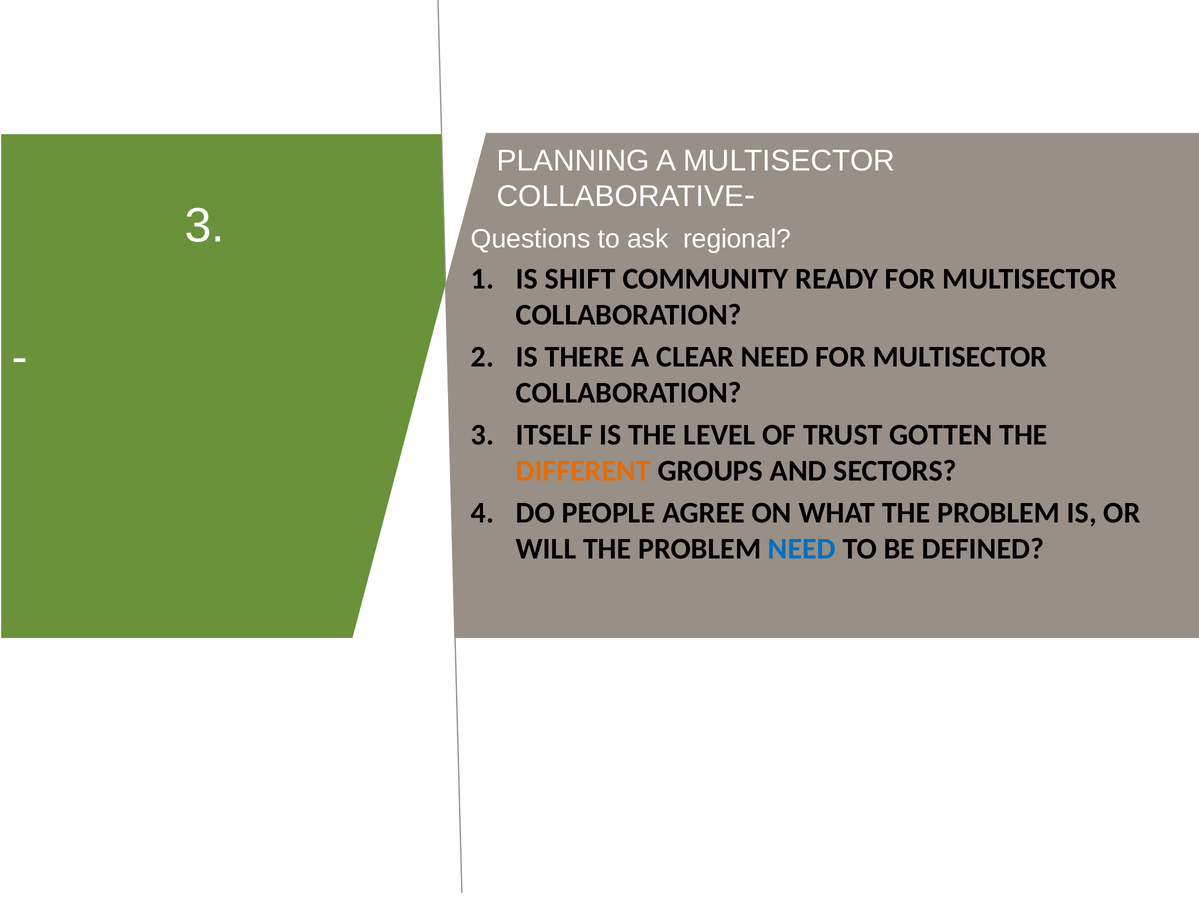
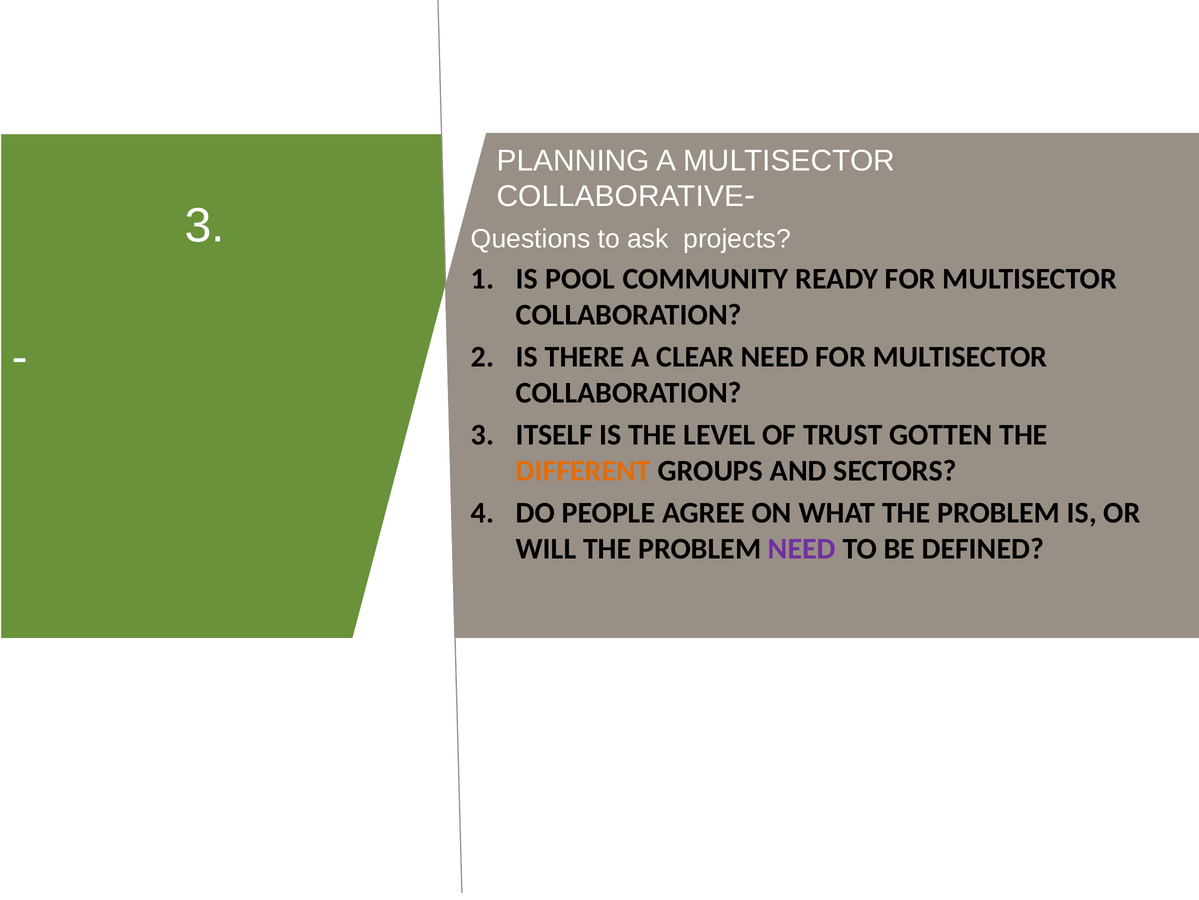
regional: regional -> projects (737, 239)
SHIFT: SHIFT -> POOL (580, 279)
NEED colour: blue -> purple (802, 549)
